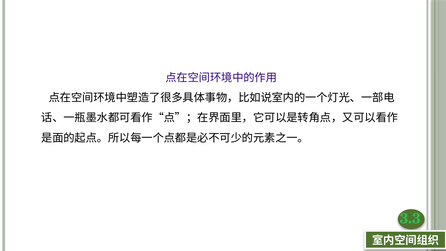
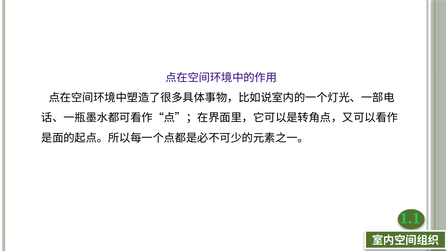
3.3: 3.3 -> 1.1 (410, 218)
